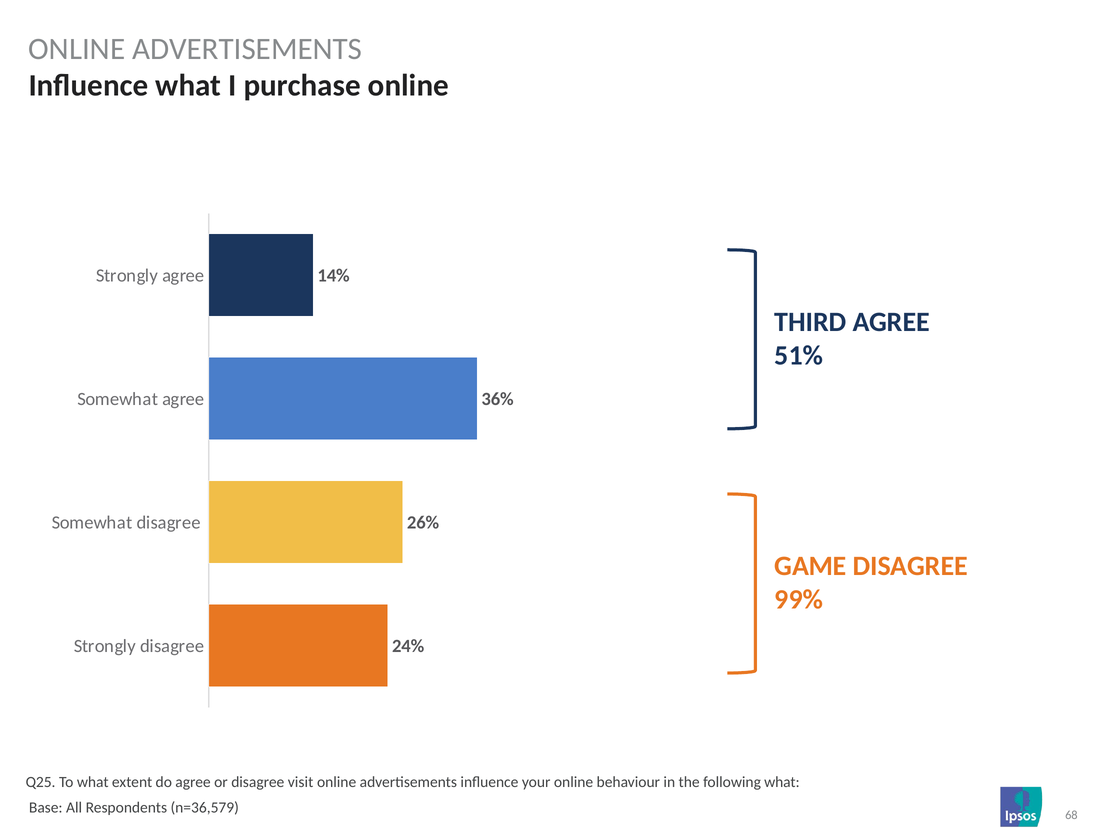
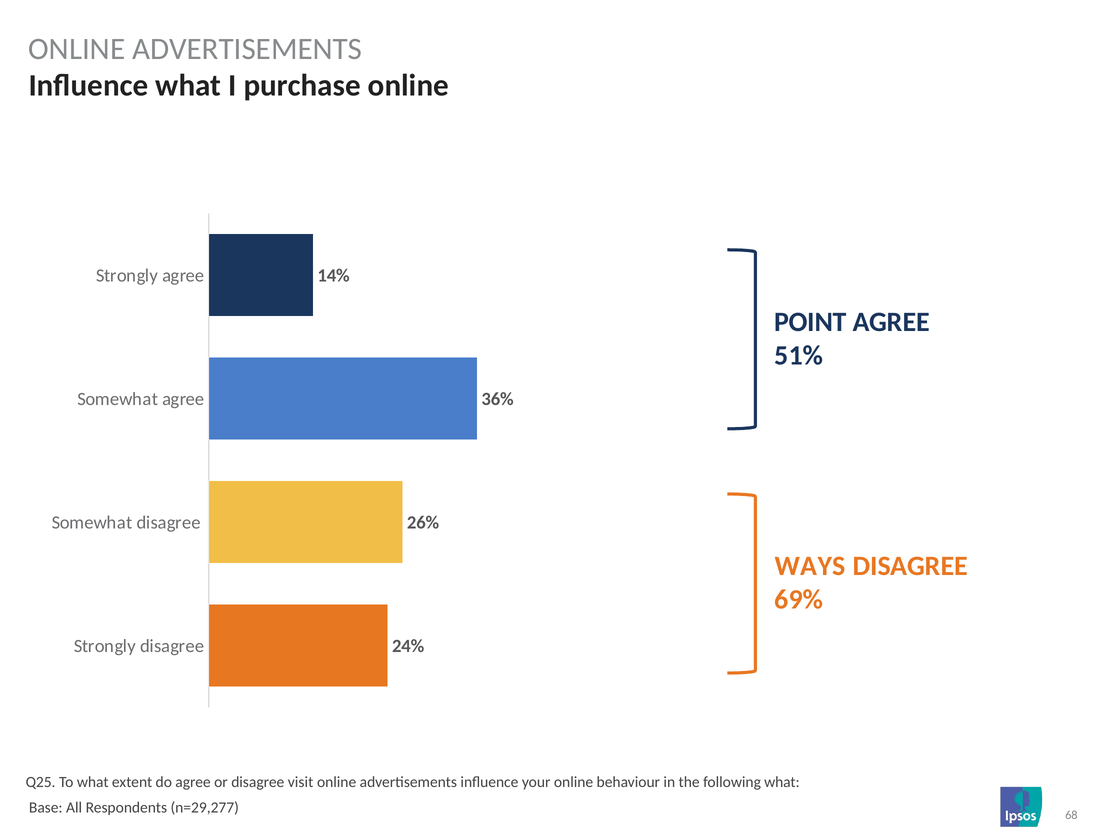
THIRD: THIRD -> POINT (810, 322)
GAME: GAME -> WAYS (810, 566)
99%: 99% -> 69% (799, 600)
n=36,579: n=36,579 -> n=29,277 (205, 808)
